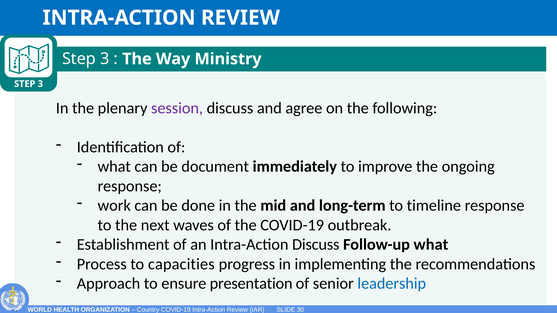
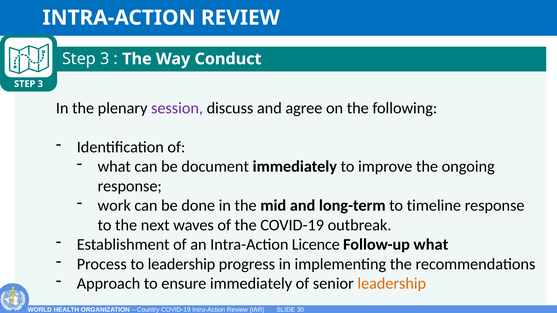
Ministry: Ministry -> Conduct (228, 59)
Intra-Action Discuss: Discuss -> Licence (316, 245)
to capacities: capacities -> leadership (182, 264)
ensure presentation: presentation -> immediately (251, 284)
leadership colour: blue -> orange (392, 284)
